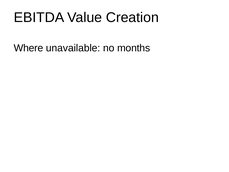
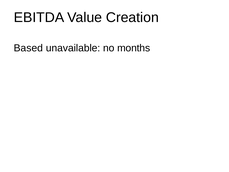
Where: Where -> Based (28, 48)
